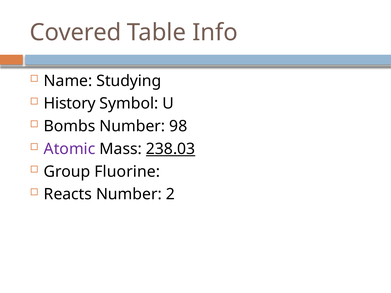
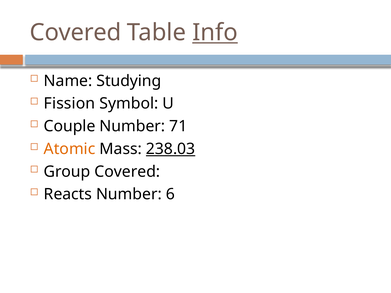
Info underline: none -> present (215, 33)
History: History -> Fission (69, 104)
Bombs: Bombs -> Couple (70, 126)
98: 98 -> 71 (178, 126)
Atomic colour: purple -> orange (70, 149)
Group Fluorine: Fluorine -> Covered (127, 172)
2: 2 -> 6 (170, 194)
